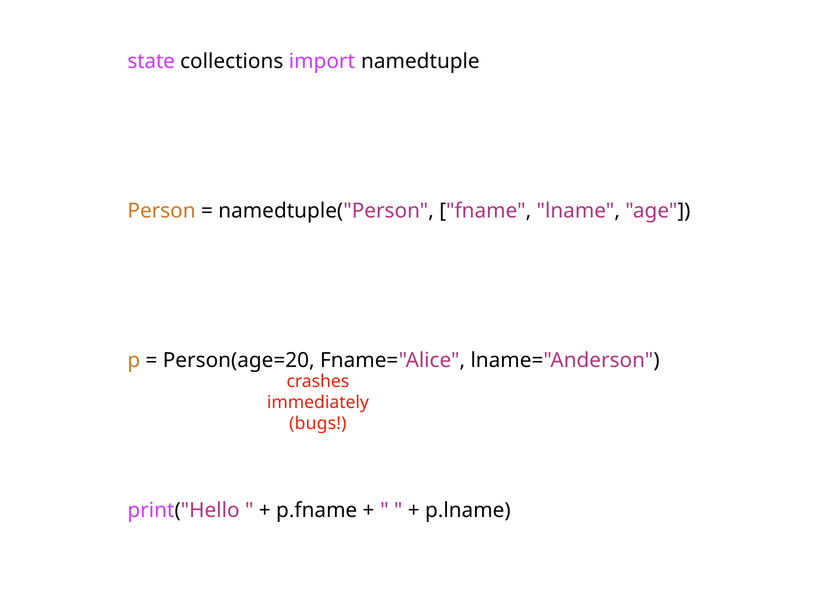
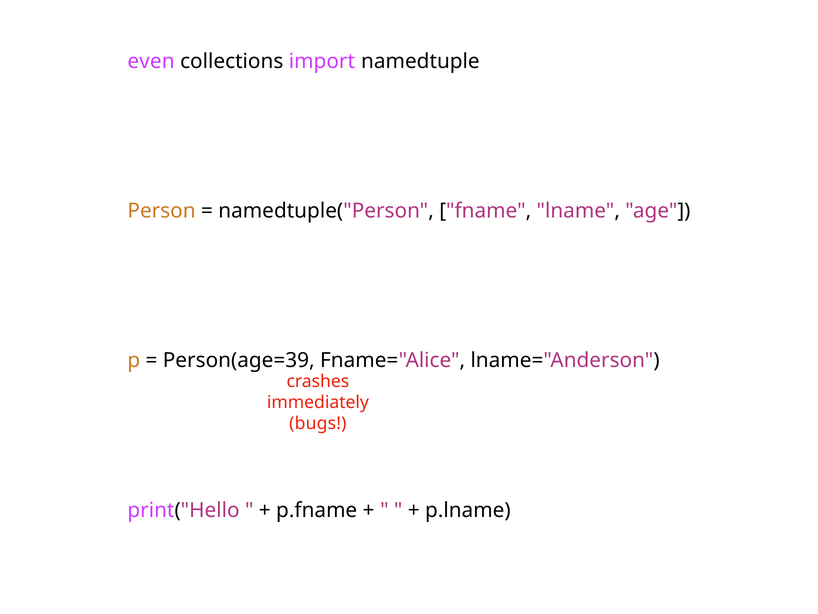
state: state -> even (151, 61)
Person(age=20: Person(age=20 -> Person(age=39 (239, 360)
